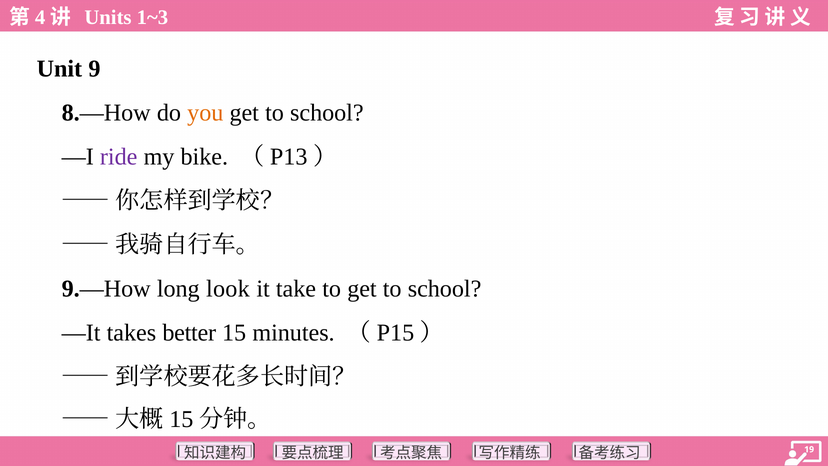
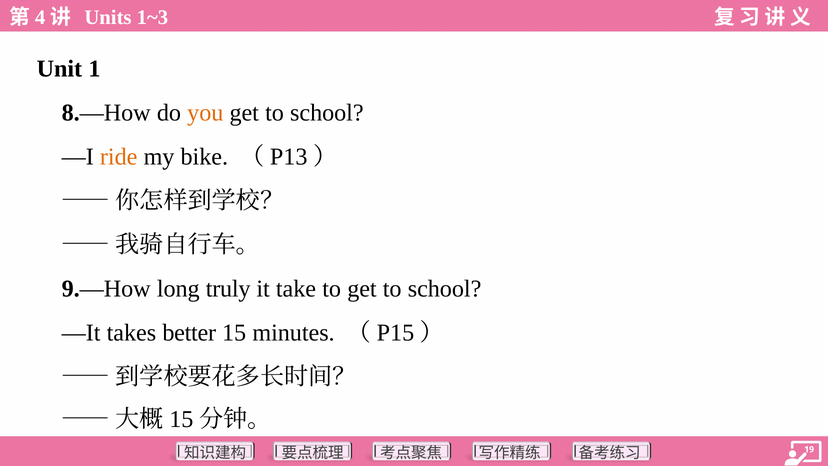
9: 9 -> 1 (94, 69)
ride colour: purple -> orange (119, 157)
look: look -> truly (228, 289)
